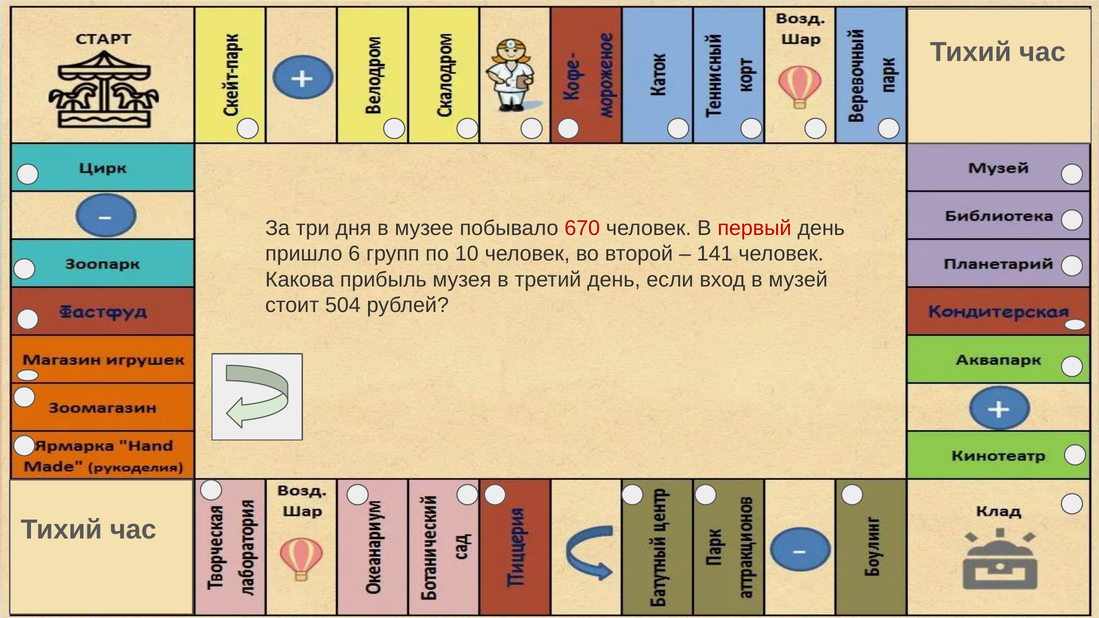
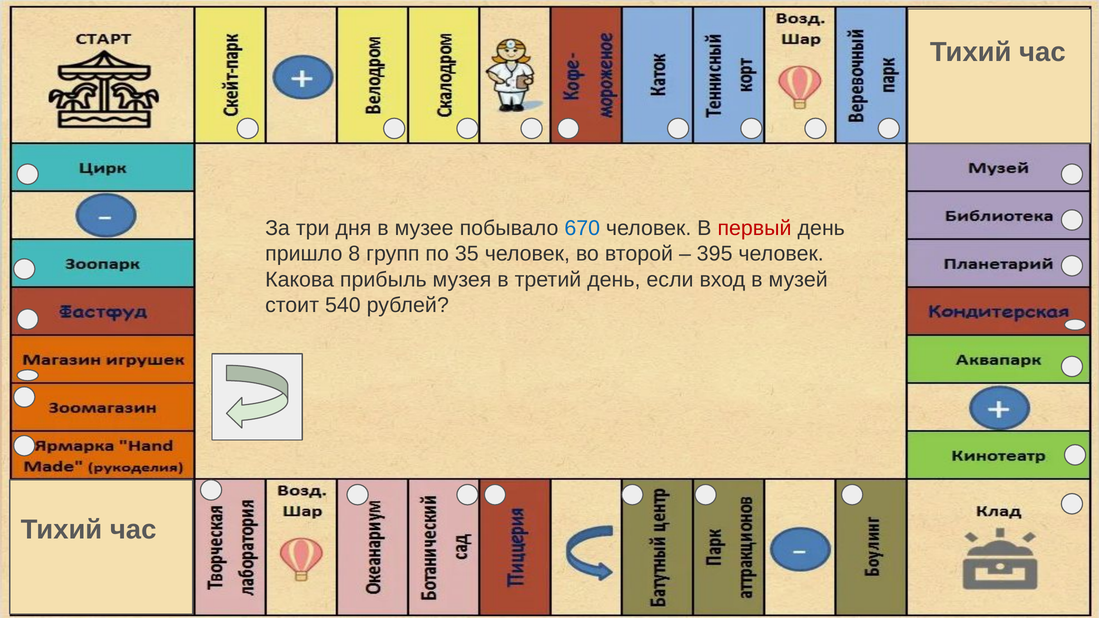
670 colour: red -> blue (582, 228)
6: 6 -> 8 (354, 254)
10: 10 -> 35 (467, 254)
141: 141 -> 395 (715, 254)
504: 504 -> 540 (343, 305)
